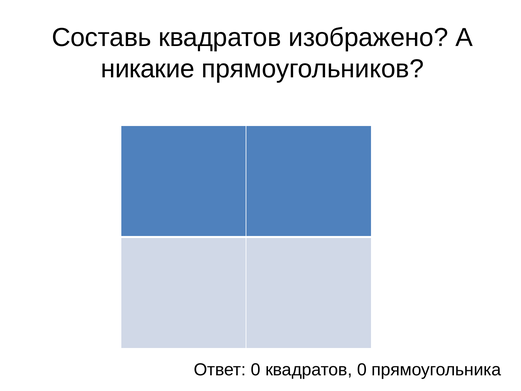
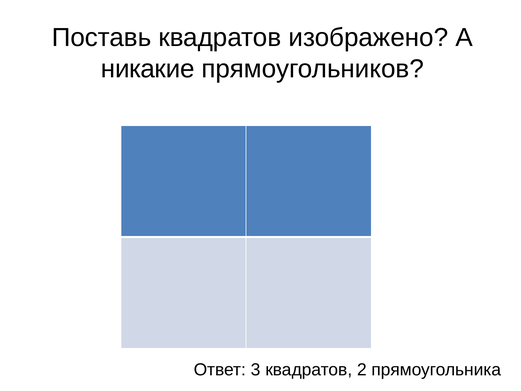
Составь: Составь -> Поставь (102, 38)
Ответ 0: 0 -> 3 (256, 370)
квадратов 0: 0 -> 2 (362, 370)
